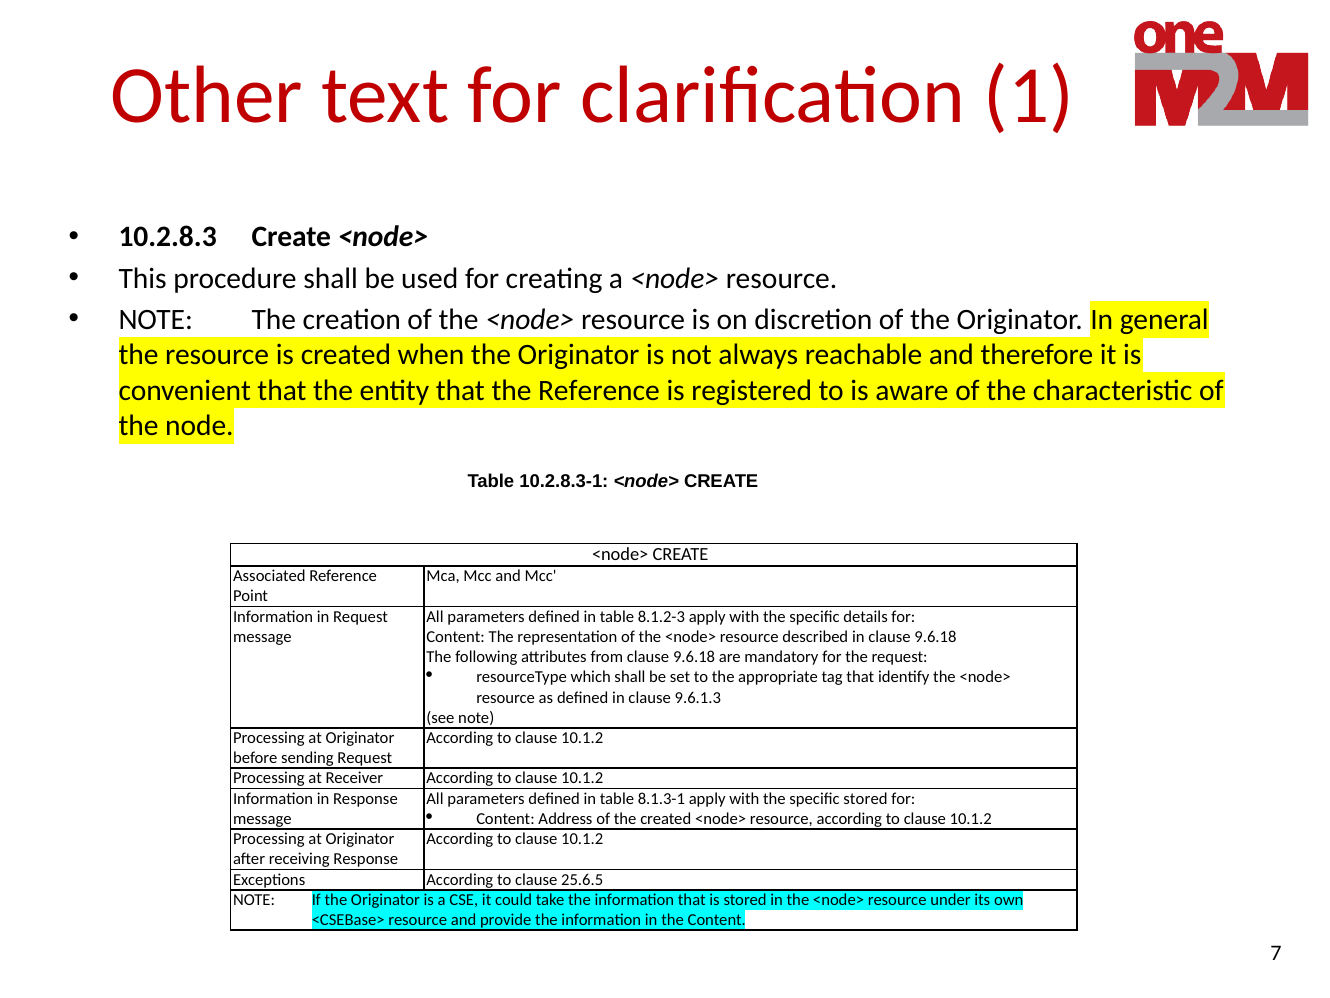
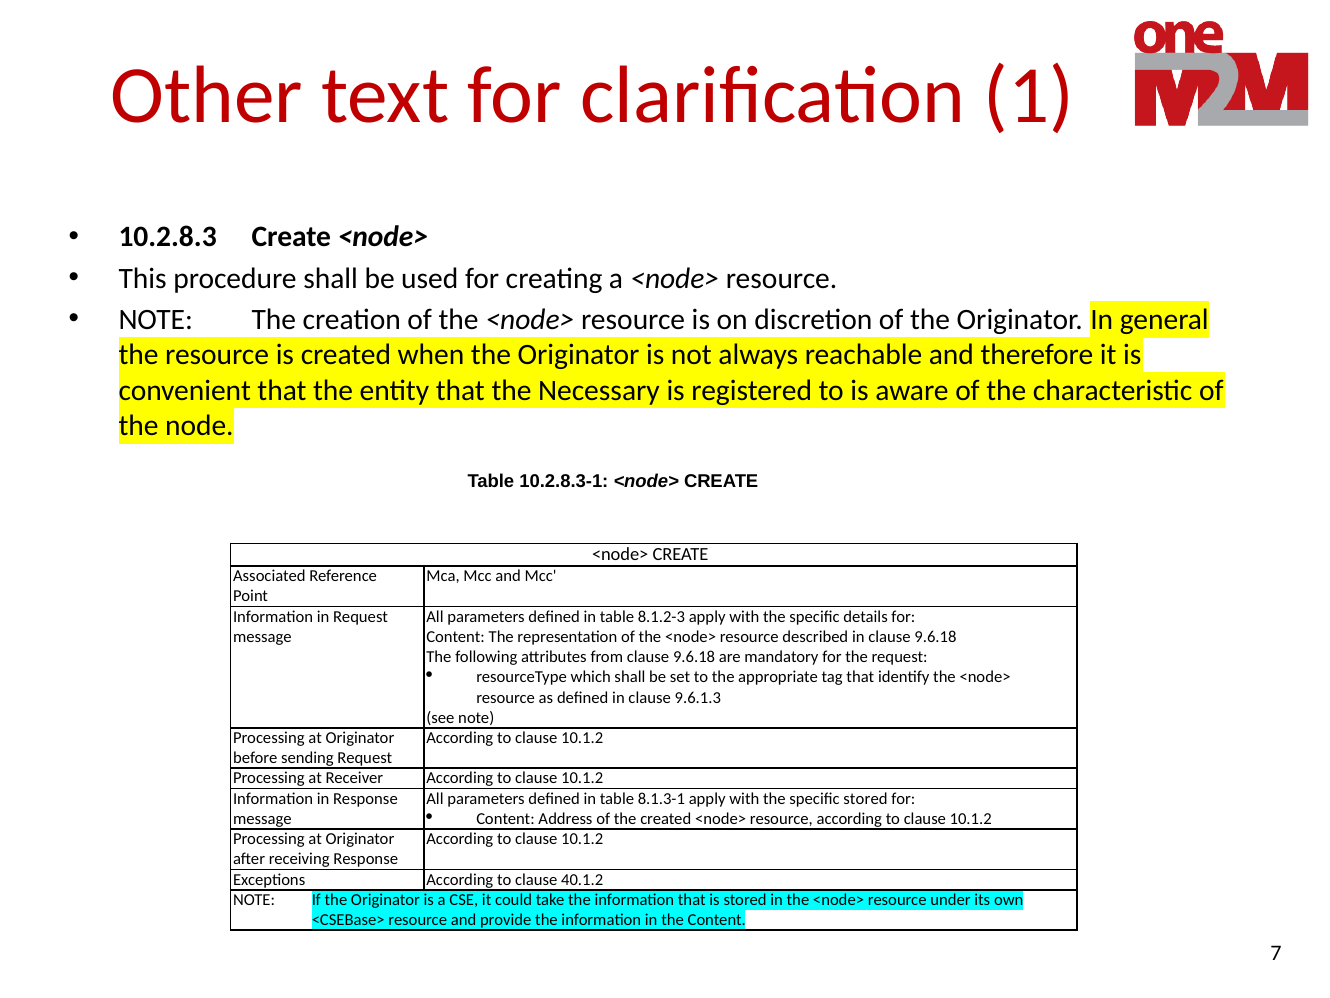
the Reference: Reference -> Necessary (599, 390)
25.6.5: 25.6.5 -> 40.1.2 (582, 879)
